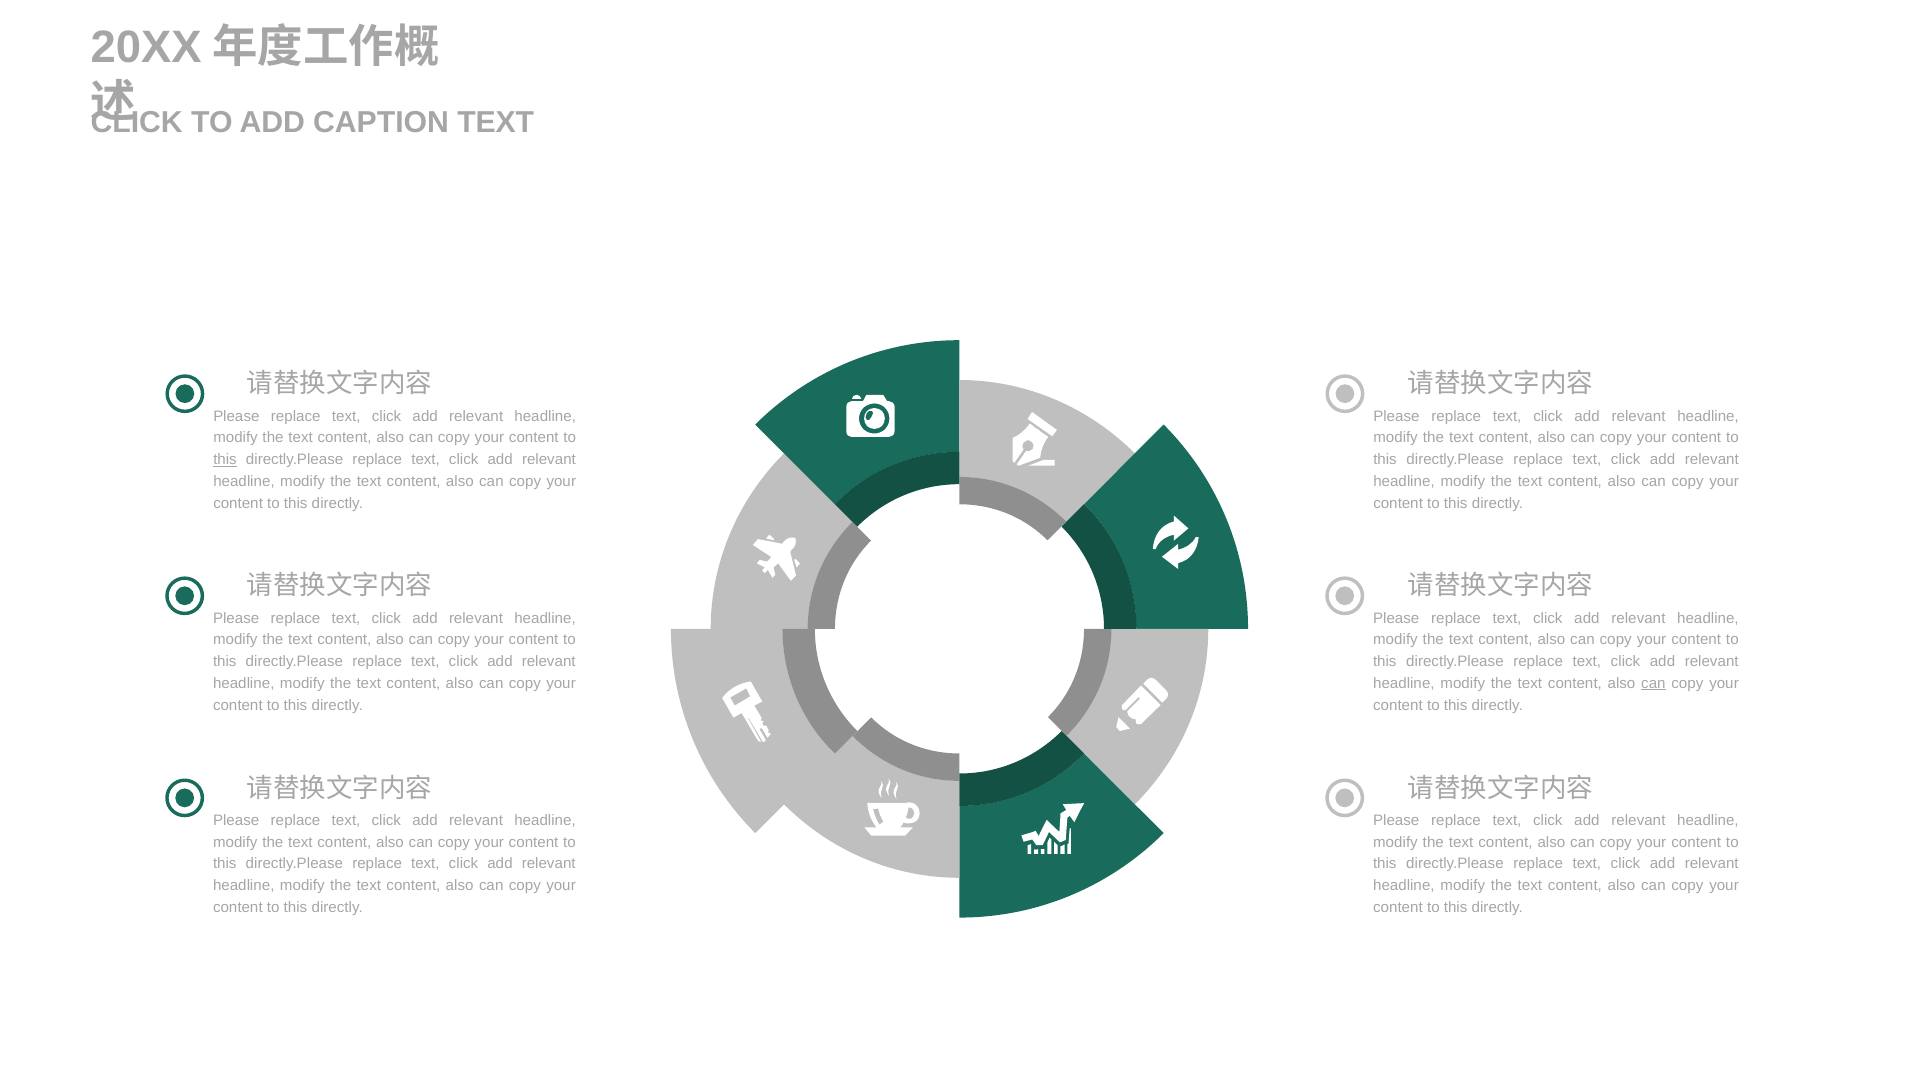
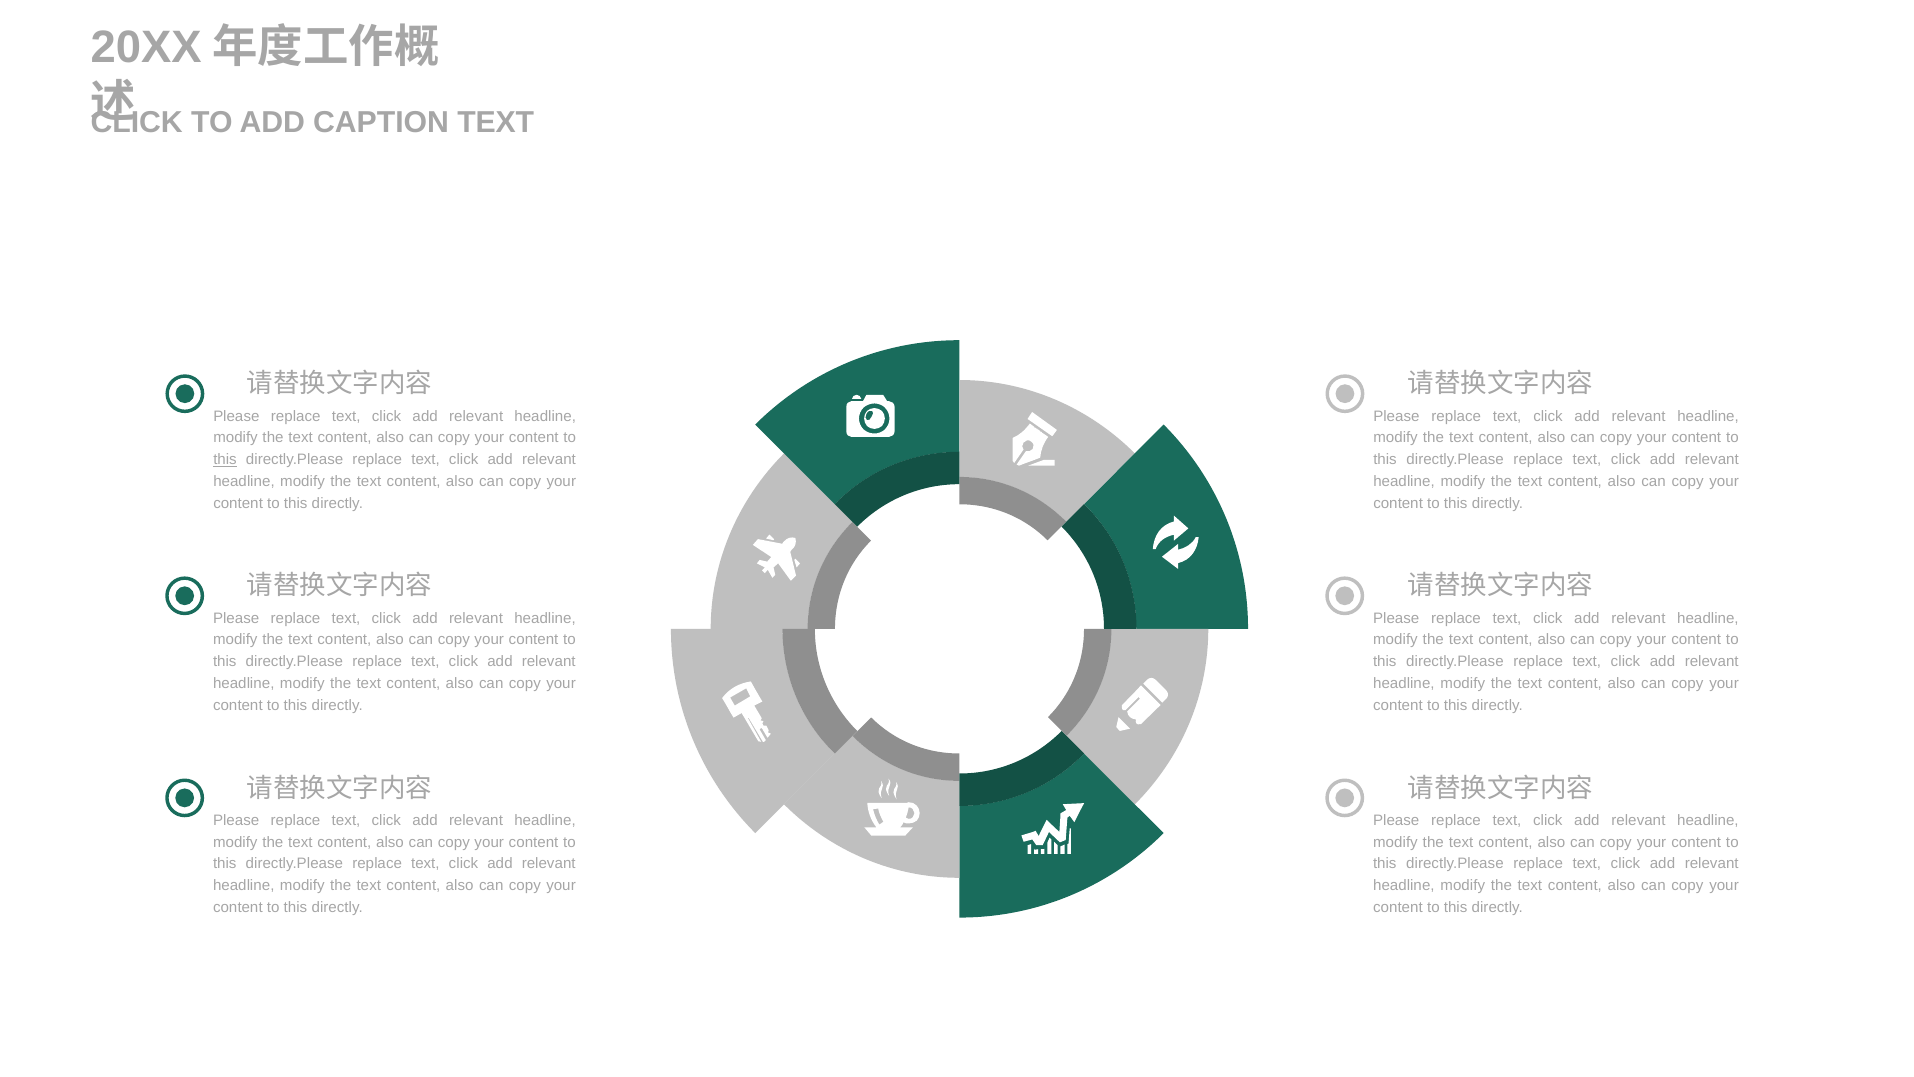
can underline: present -> none (1653, 683)
